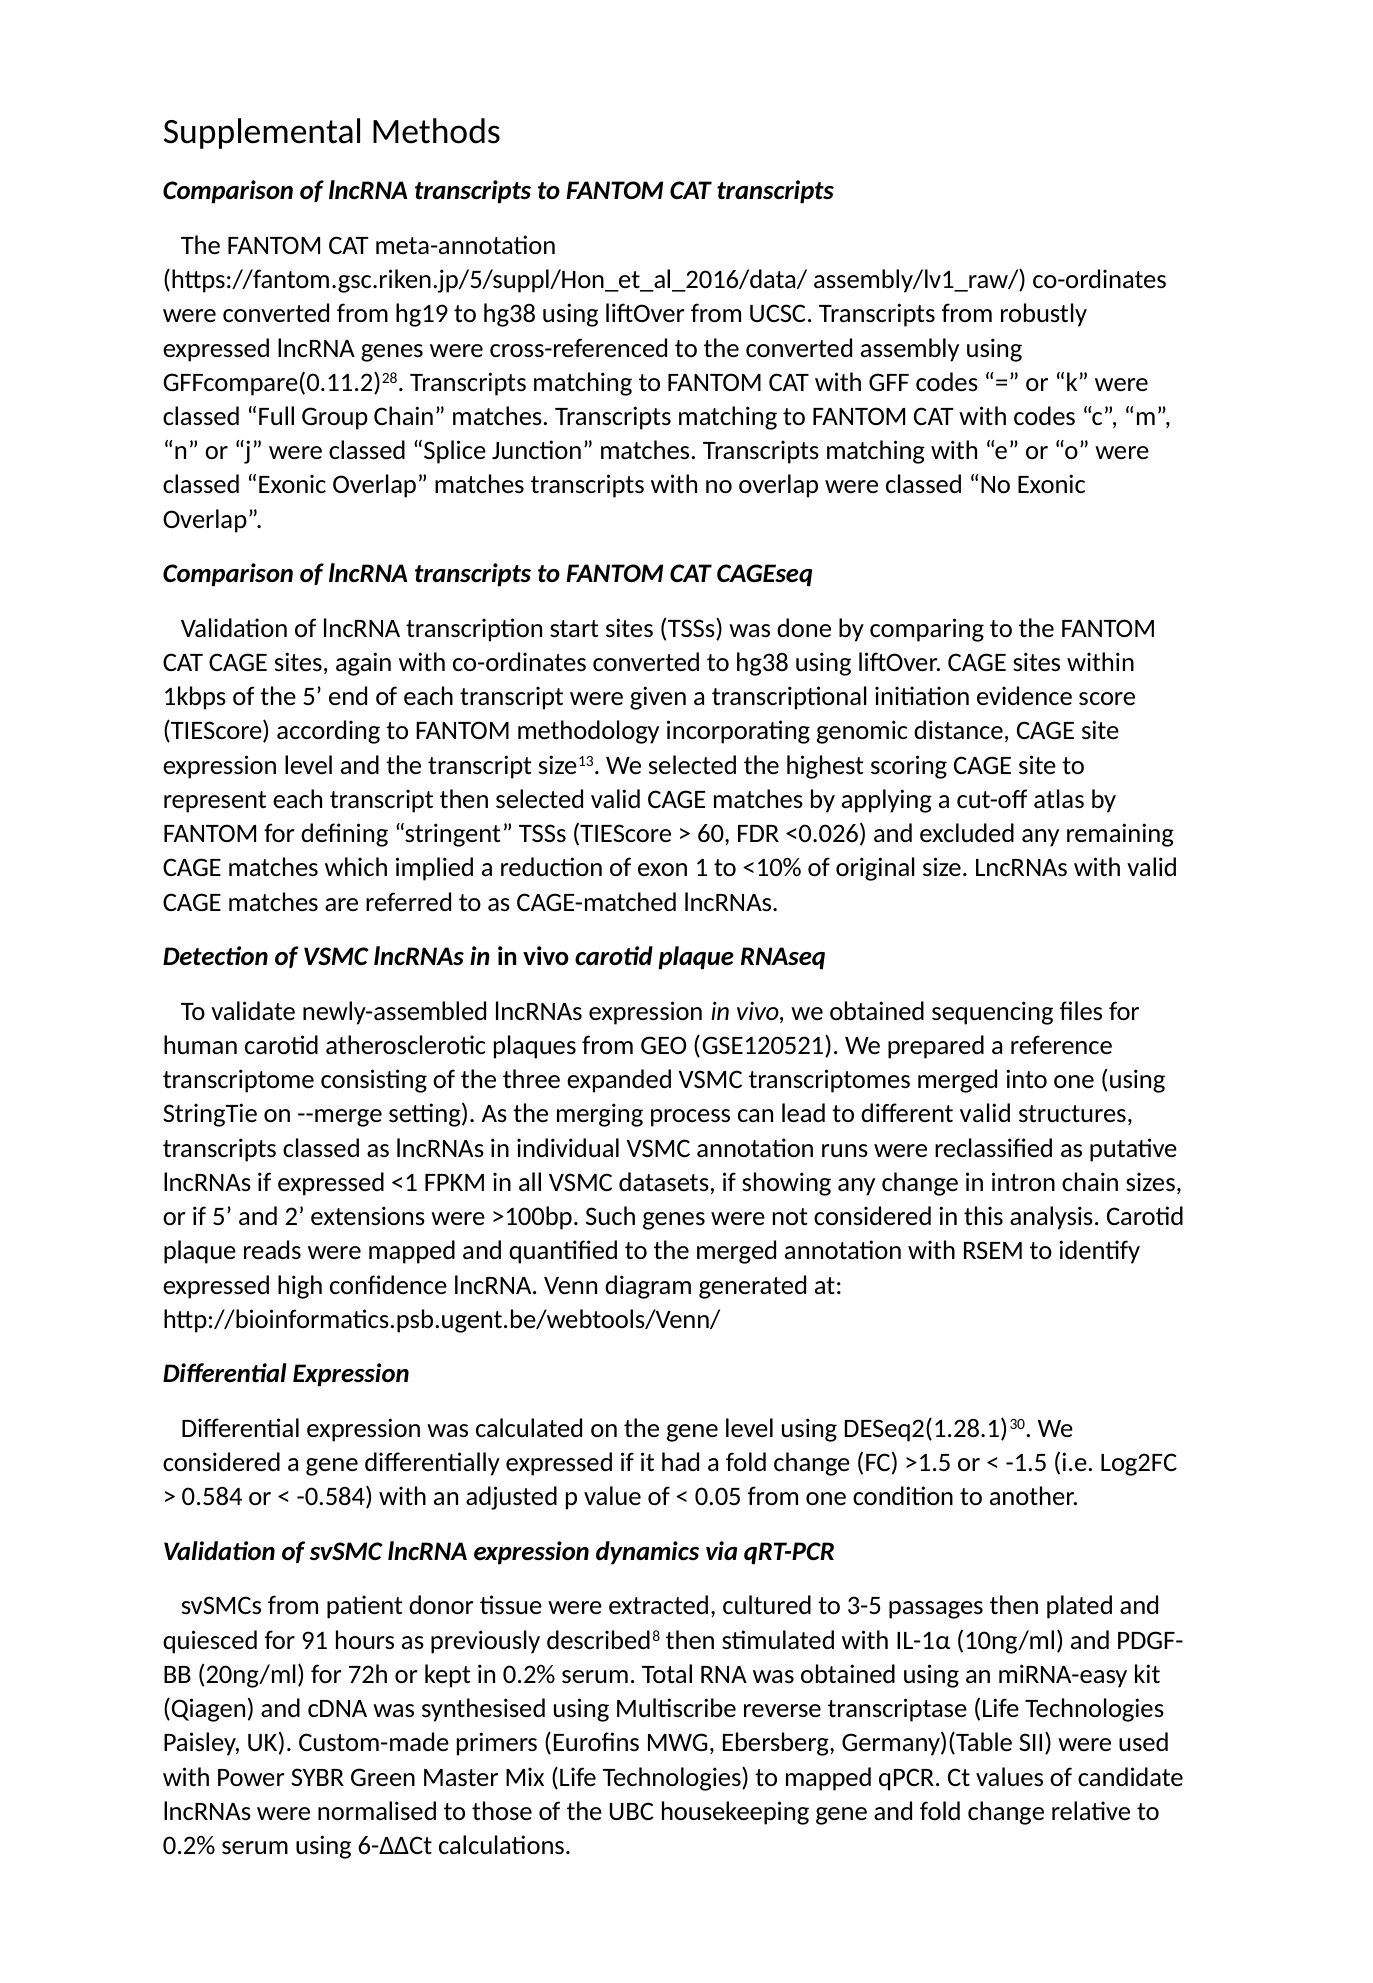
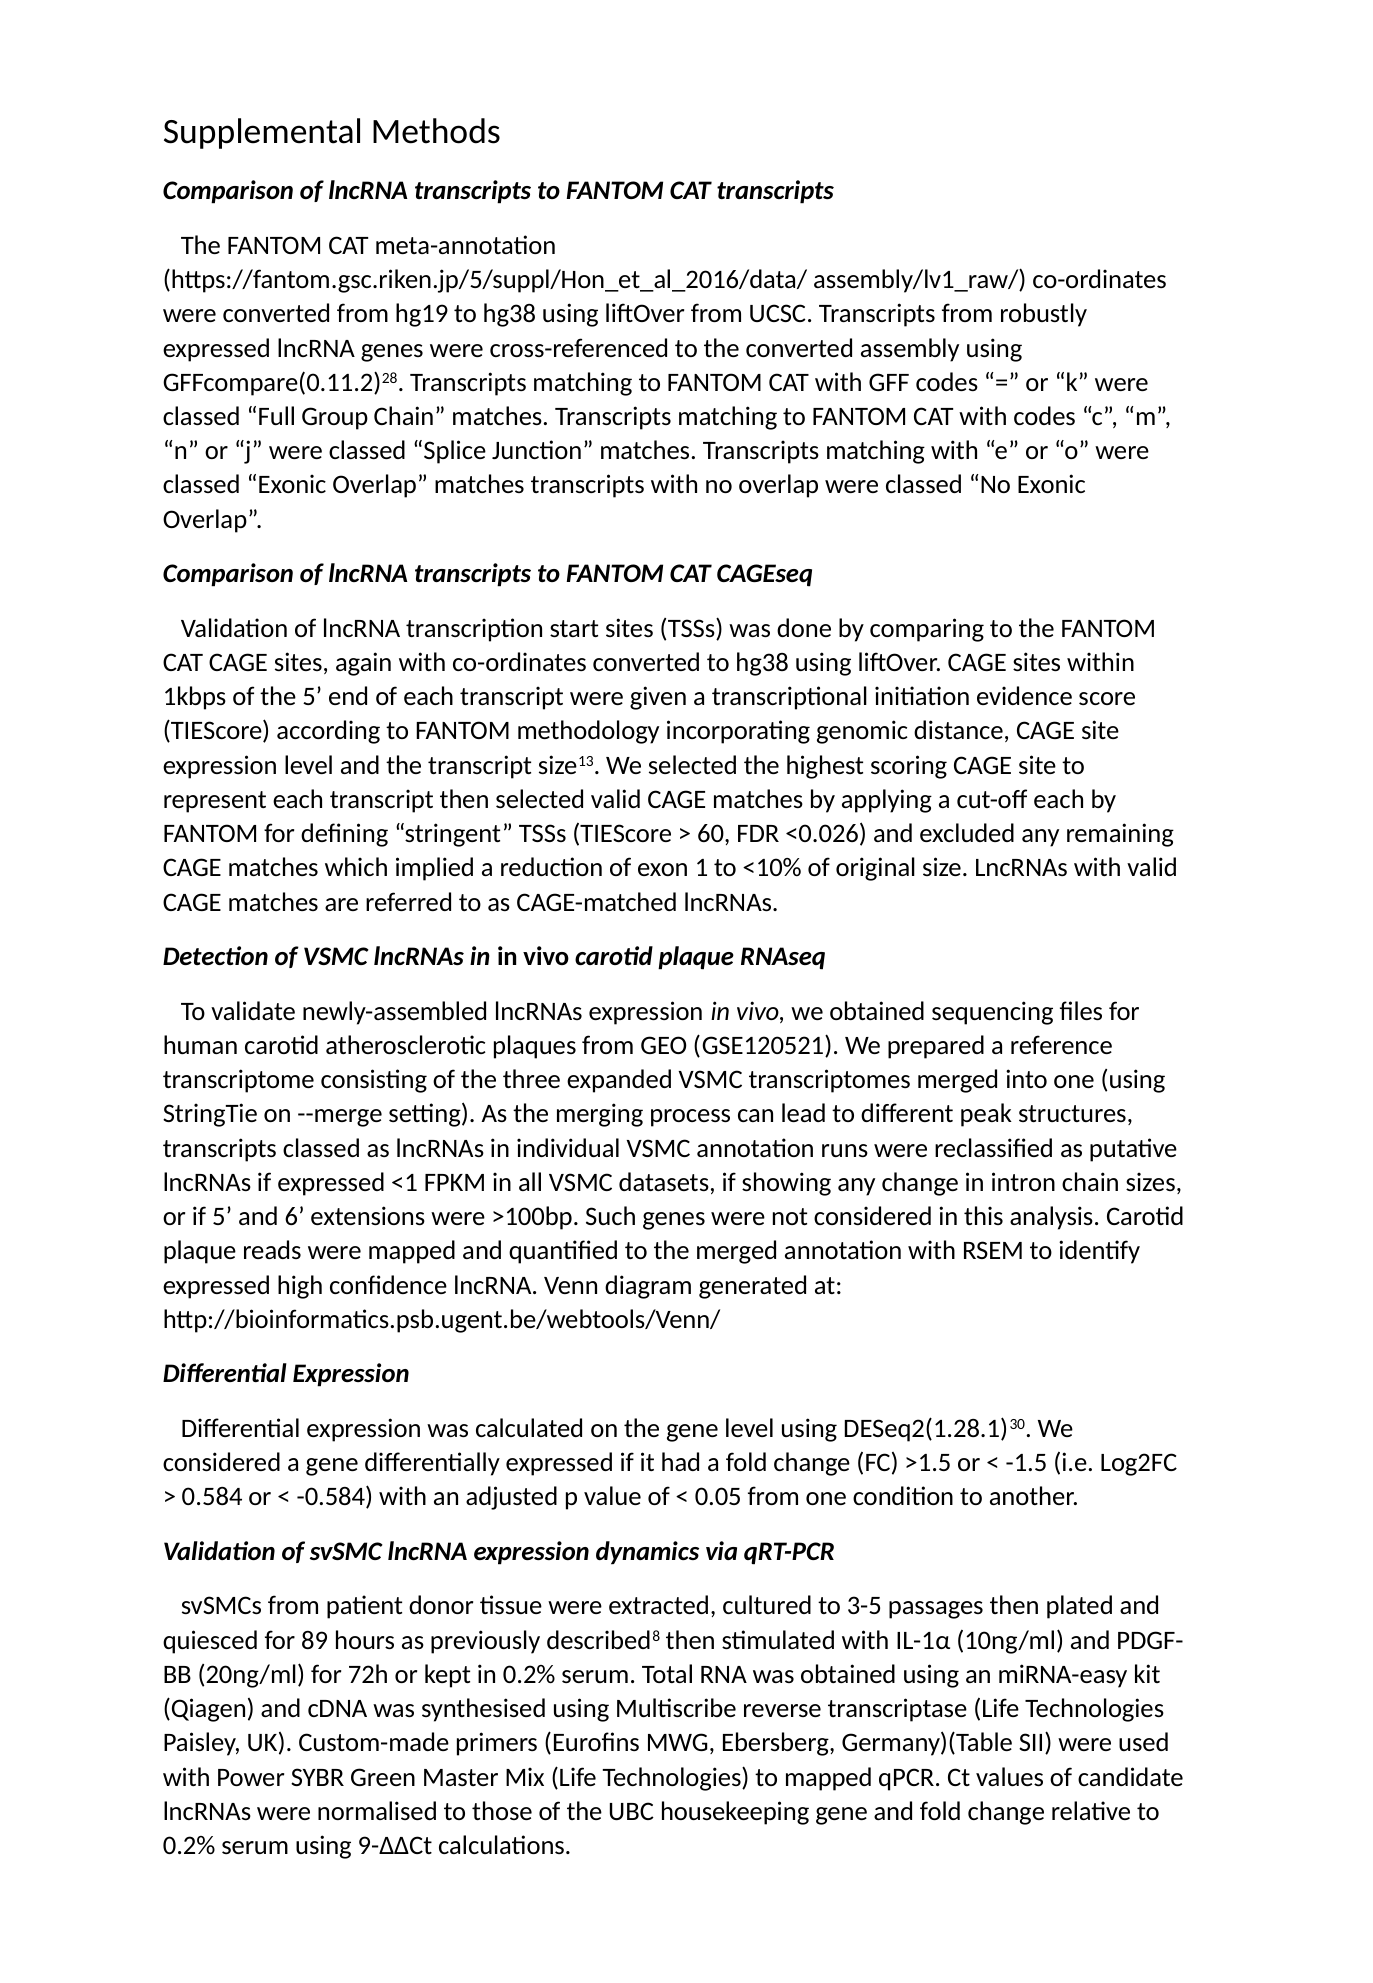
cut-off atlas: atlas -> each (1059, 800)
different valid: valid -> peak (986, 1114)
2: 2 -> 6 (295, 1217)
91: 91 -> 89 (315, 1641)
6-ΔΔCt: 6-ΔΔCt -> 9-ΔΔCt (395, 1846)
